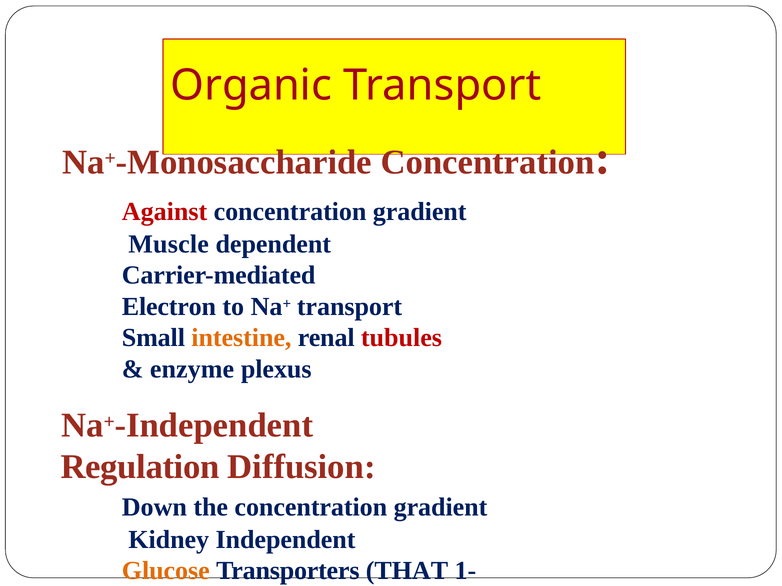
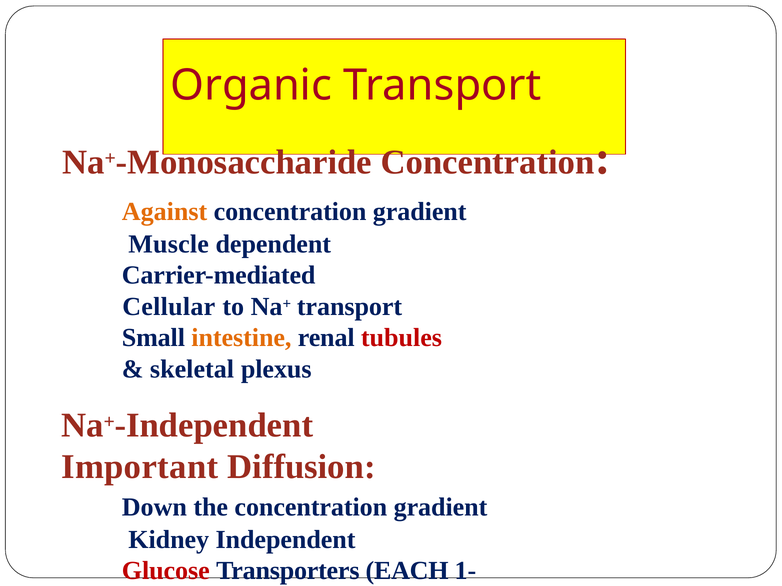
Against colour: red -> orange (165, 212)
Electron: Electron -> Cellular (169, 307)
enzyme: enzyme -> skeletal (192, 369)
Regulation: Regulation -> Important (140, 467)
Glucose colour: orange -> red (166, 571)
THAT: THAT -> EACH (407, 571)
